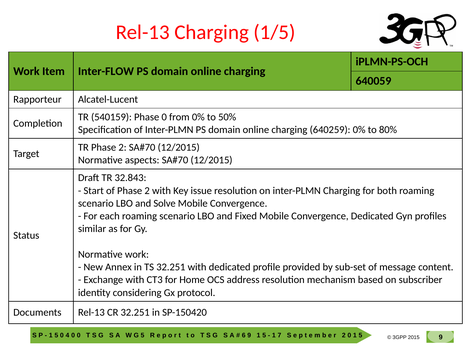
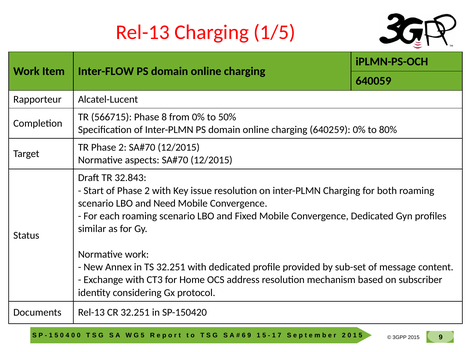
540159: 540159 -> 566715 (111, 117)
Phase 0: 0 -> 8 (164, 117)
Solve: Solve -> Need (165, 204)
